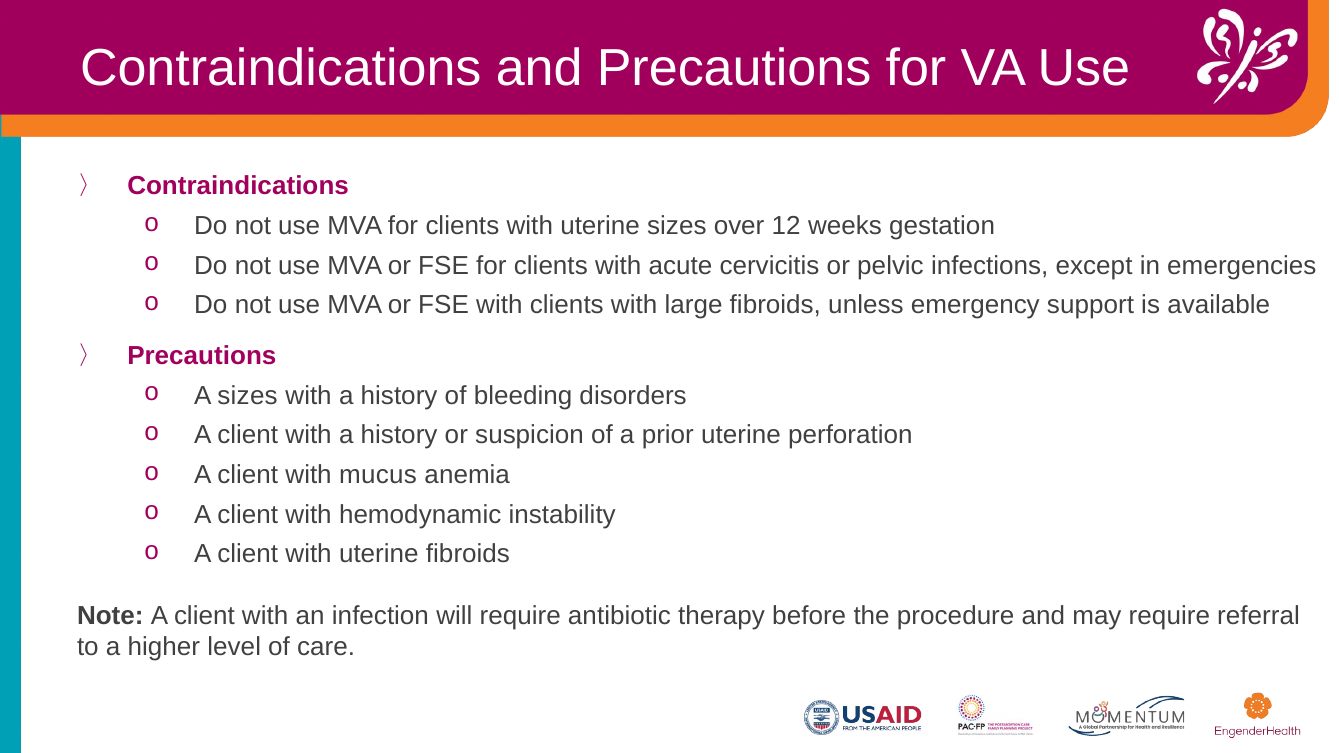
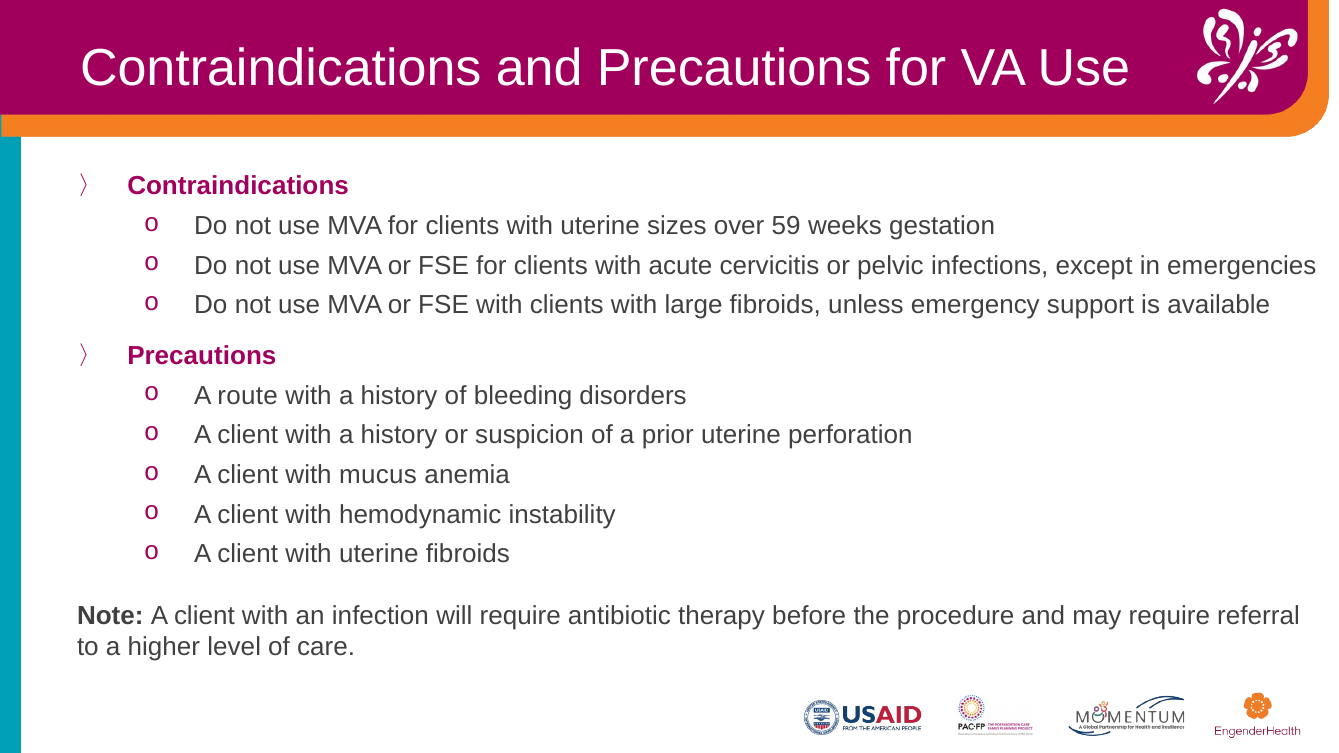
12: 12 -> 59 (786, 226)
A sizes: sizes -> route (248, 396)
